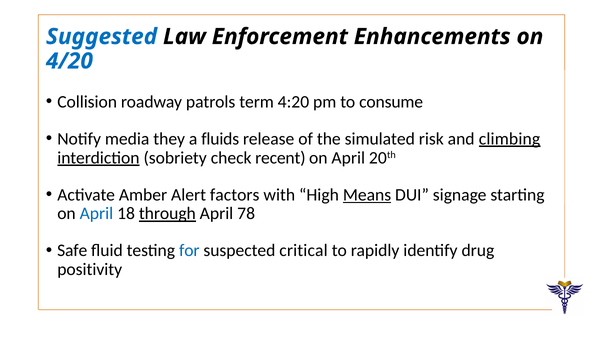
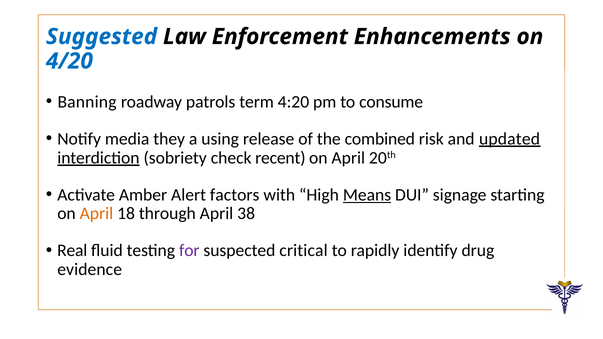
Collision: Collision -> Banning (87, 102)
fluids: fluids -> using (220, 139)
simulated: simulated -> combined (380, 139)
climbing: climbing -> updated (510, 139)
April colour: blue -> orange (96, 214)
through underline: present -> none (167, 214)
78: 78 -> 38 (246, 214)
Safe: Safe -> Real (72, 251)
for colour: blue -> purple (189, 251)
positivity: positivity -> evidence (90, 270)
